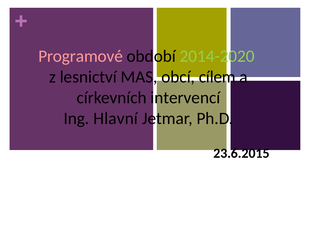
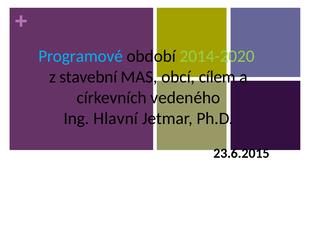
Programové colour: pink -> light blue (81, 56)
lesnictví: lesnictví -> stavební (88, 77)
intervencí: intervencí -> vedeného (185, 97)
